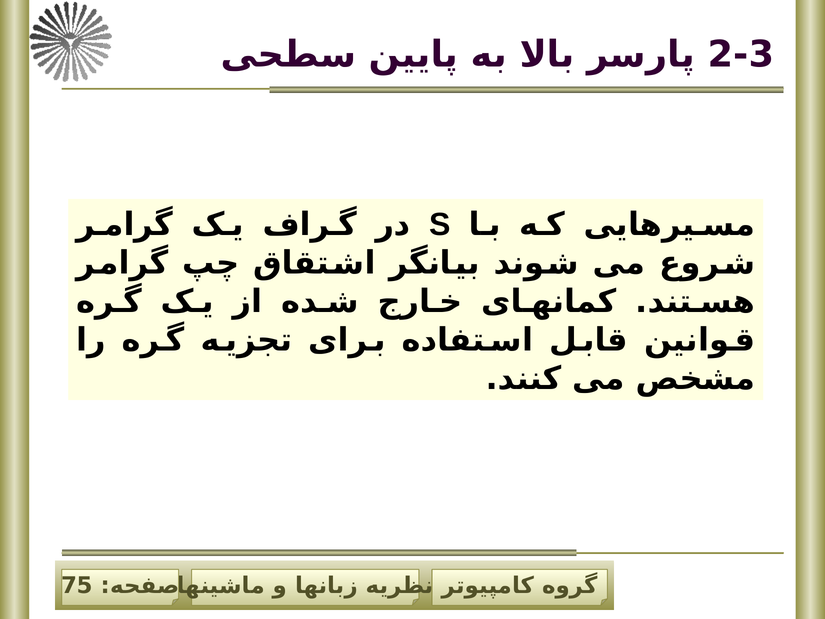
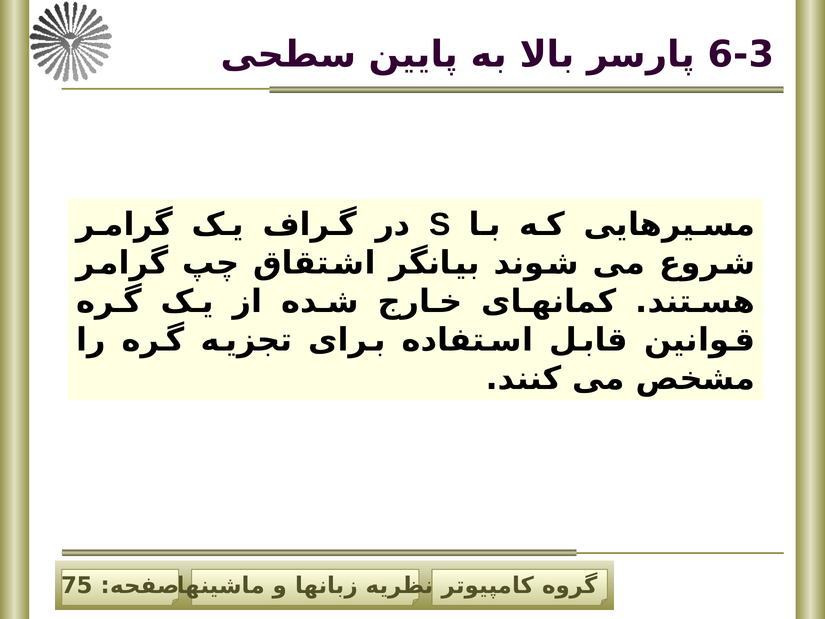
2-3: 2-3 -> 6-3 (741, 54)
